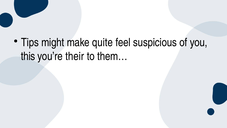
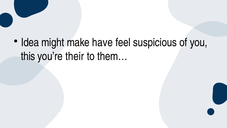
Tips: Tips -> Idea (30, 42)
quite: quite -> have (102, 42)
